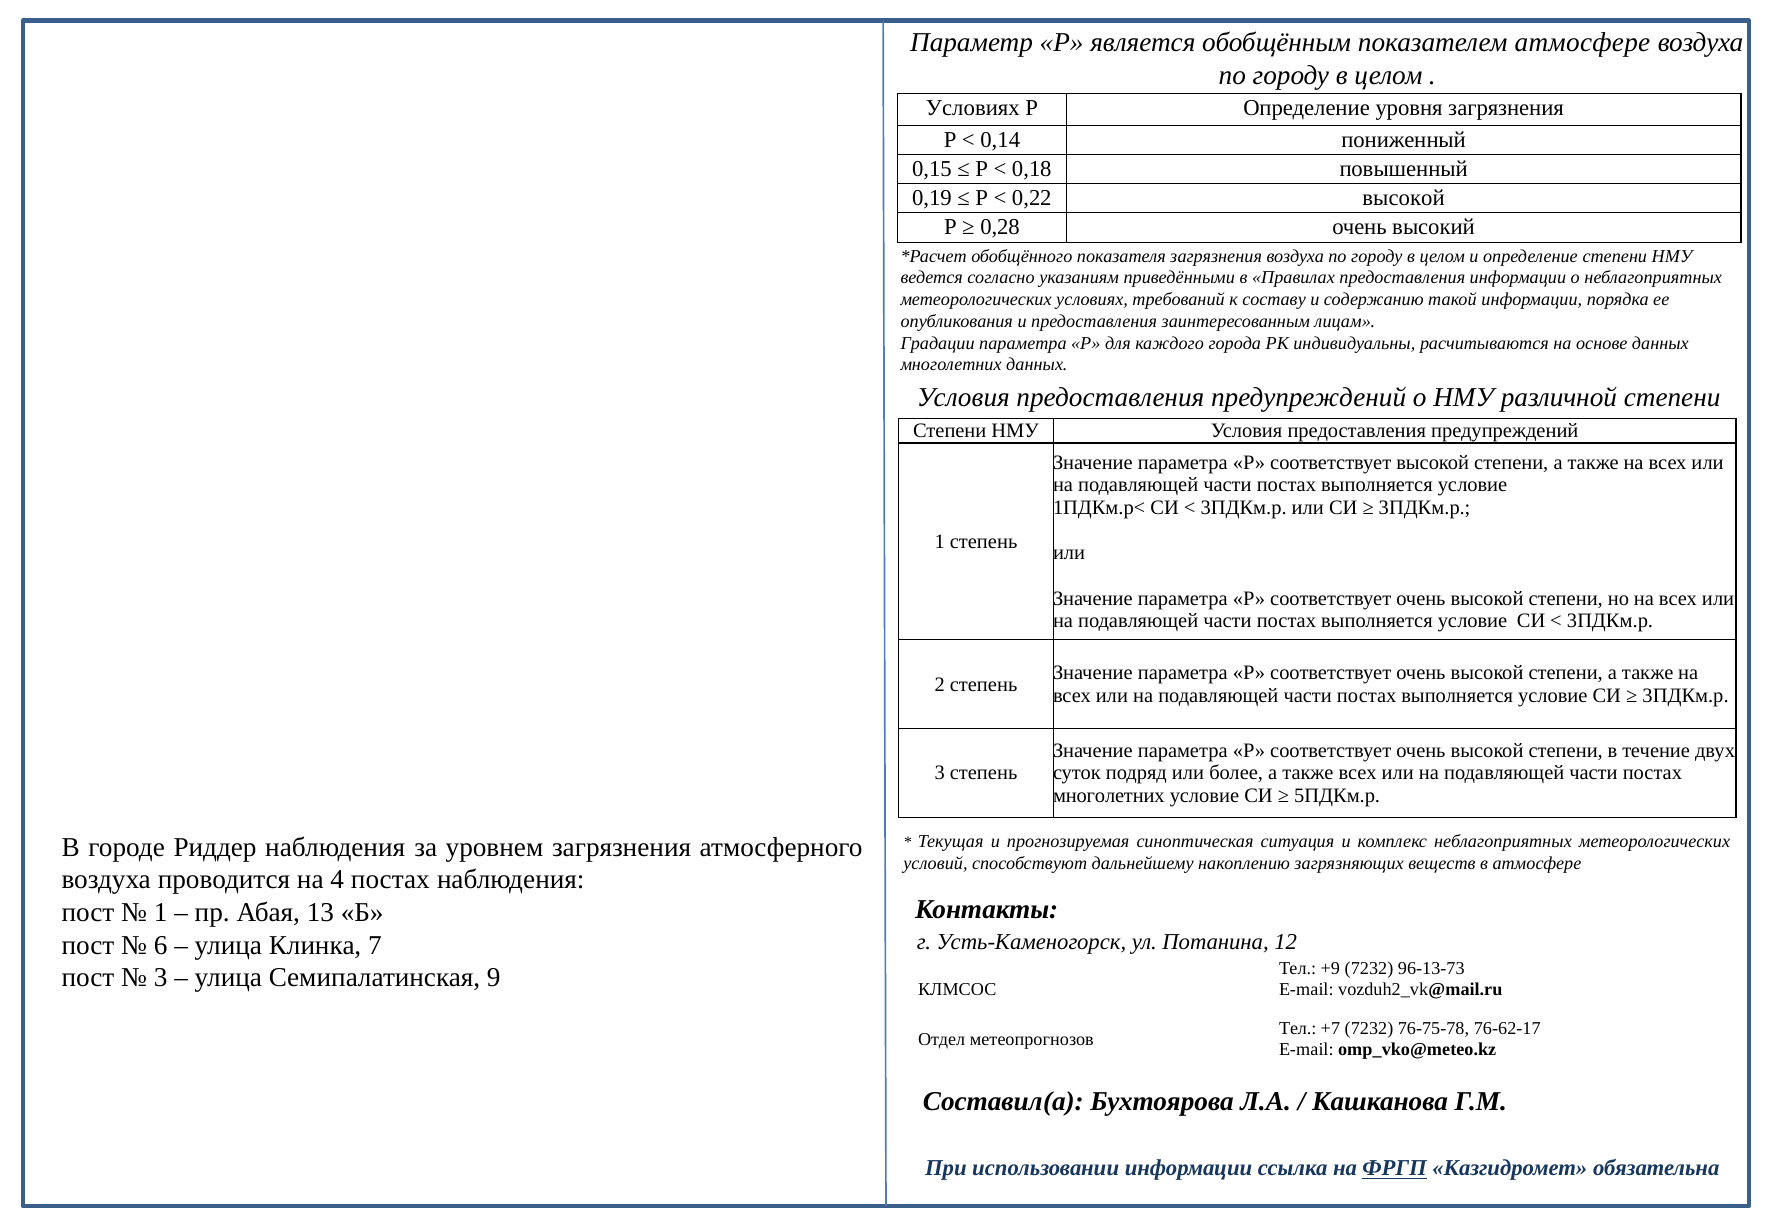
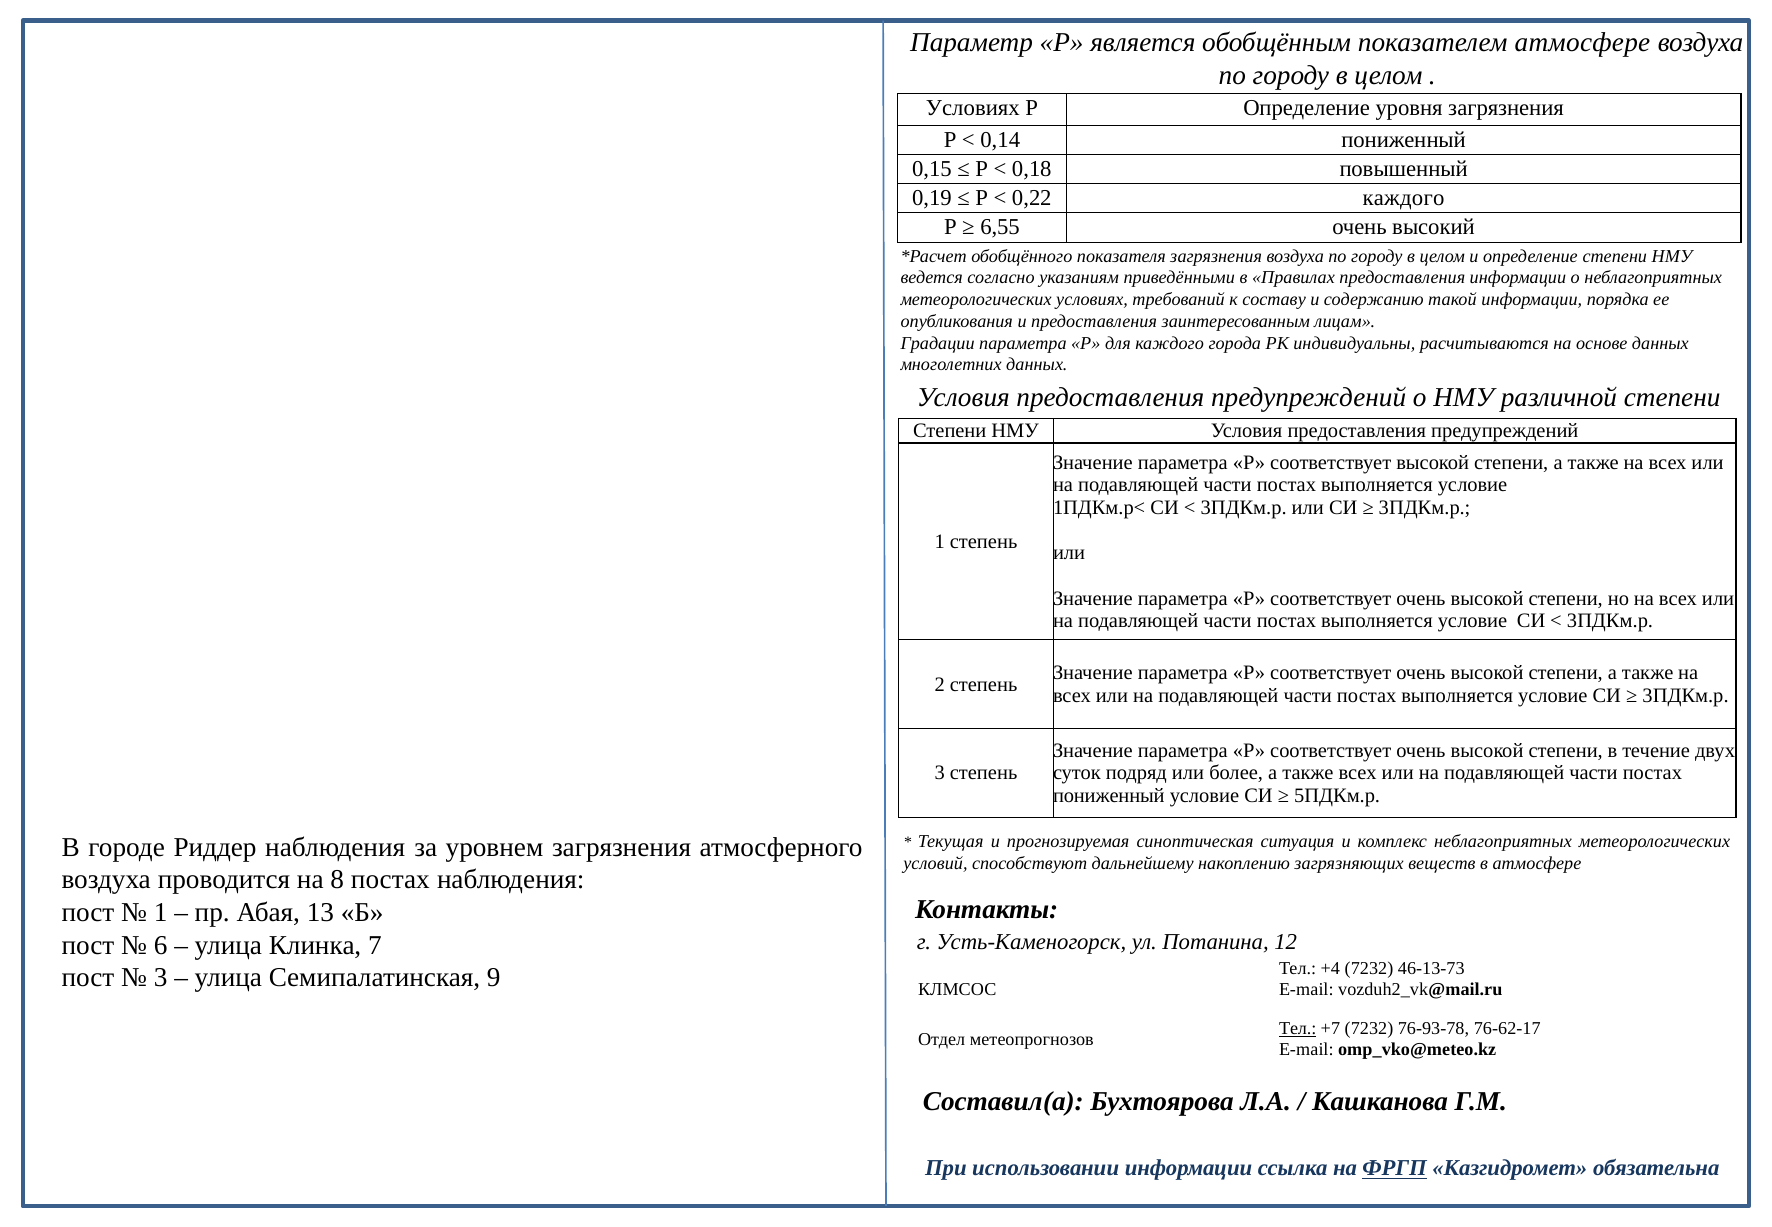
0,22 высокой: высокой -> каждого (1404, 198)
0,28: 0,28 -> 6,55 (1000, 227)
многолетних: многолетних -> пониженный (1109, 796)
4: 4 -> 8 (337, 880)
+9: +9 -> +4 (1330, 969)
96-13-73: 96-13-73 -> 46-13-73 (1431, 969)
Тел underline: none -> present (1298, 1029)
76-75-78: 76-75-78 -> 76-93-78 (1434, 1029)
